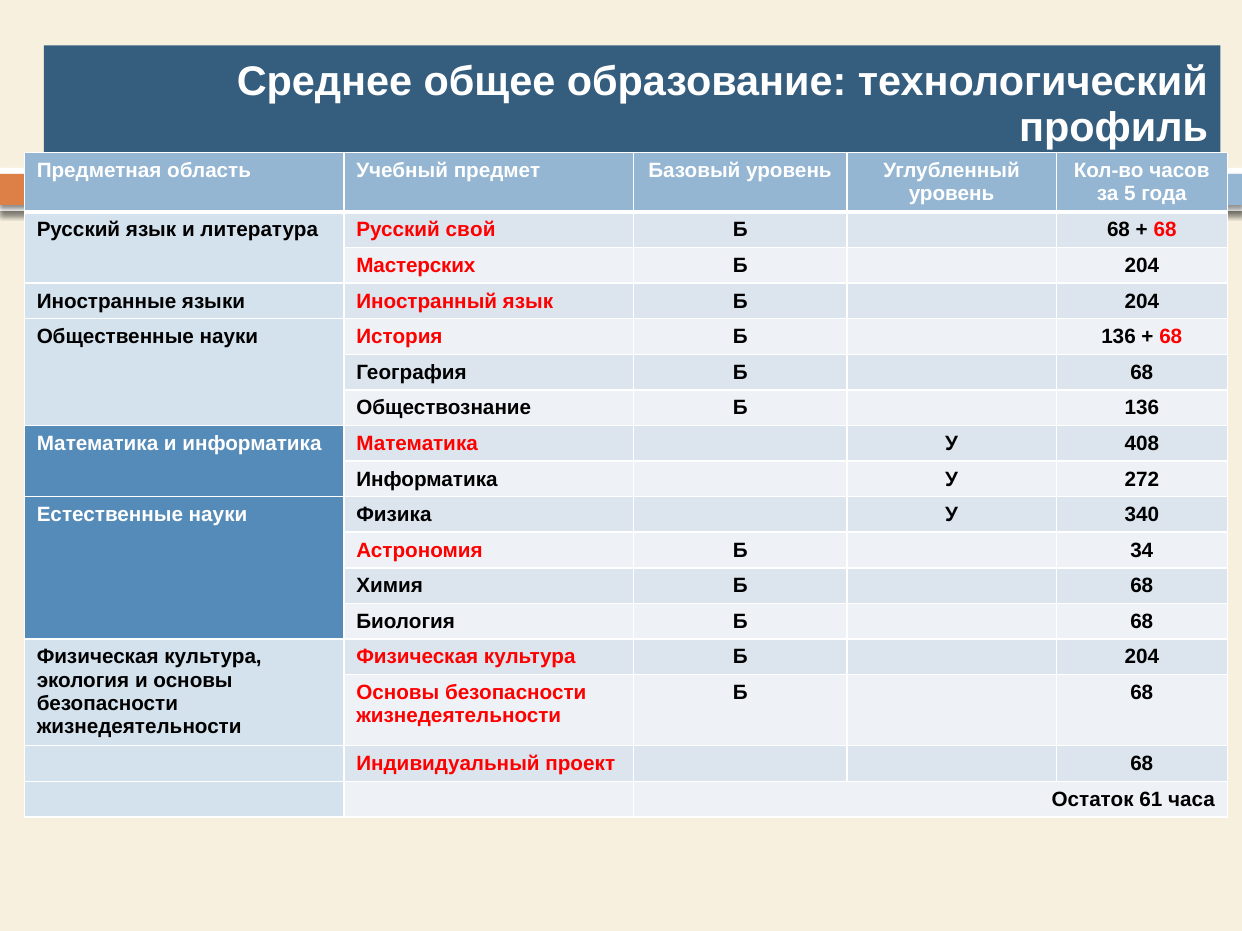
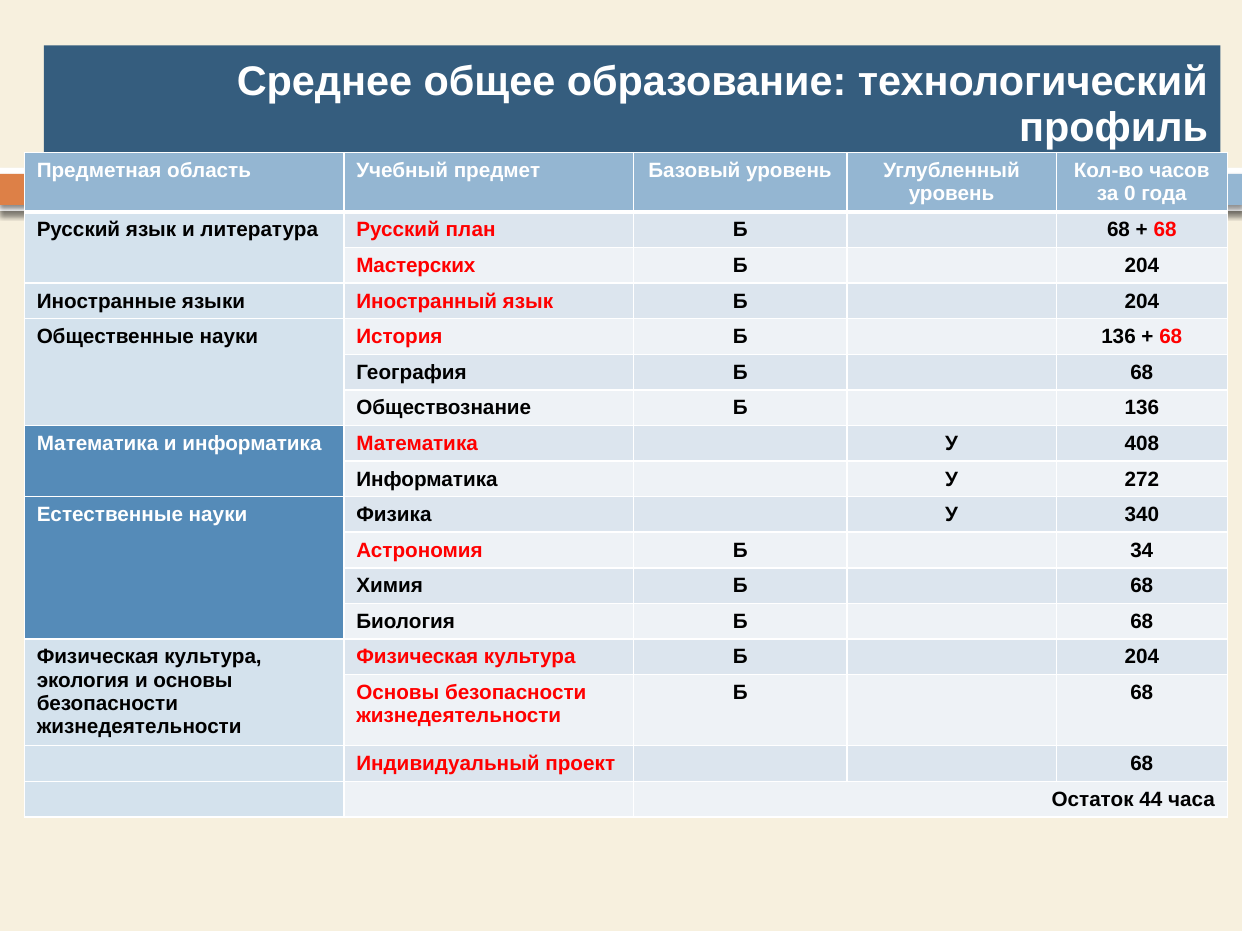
5: 5 -> 0 (1130, 194)
свой: свой -> план (471, 230)
61: 61 -> 44 (1151, 800)
